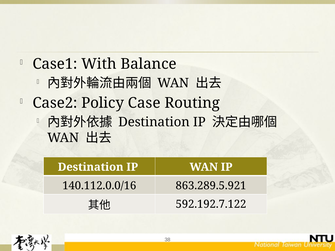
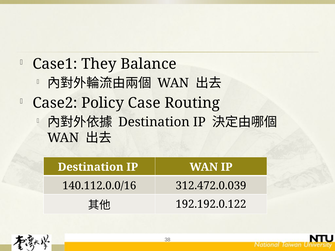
With: With -> They (99, 64)
863.289.5.921: 863.289.5.921 -> 312.472.0.039 (211, 186)
592.192.7.122: 592.192.7.122 -> 192.192.0.122 (211, 204)
